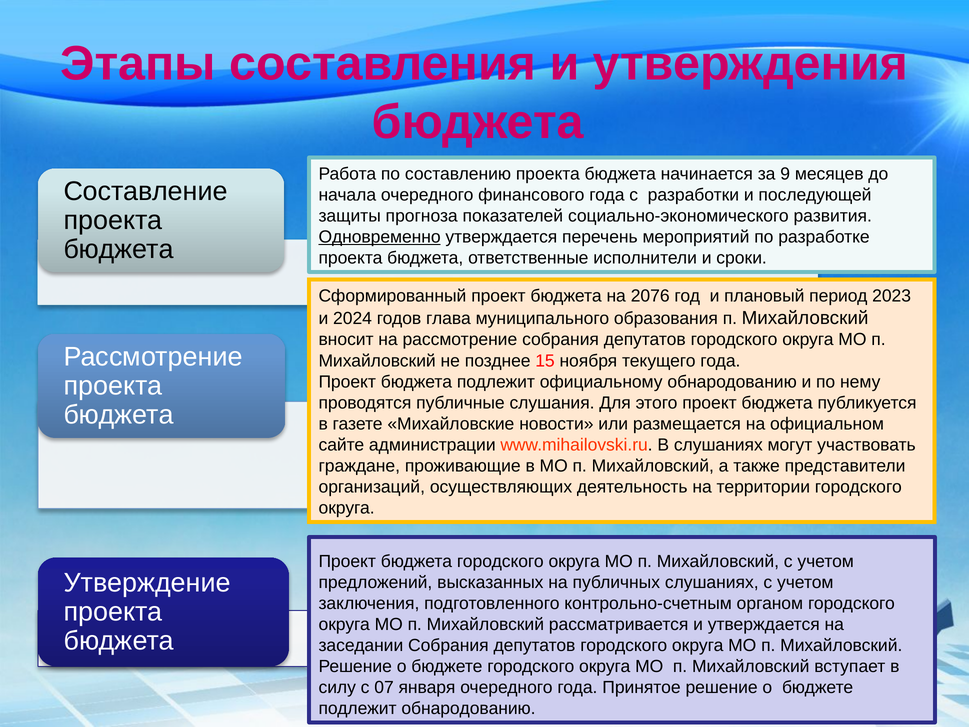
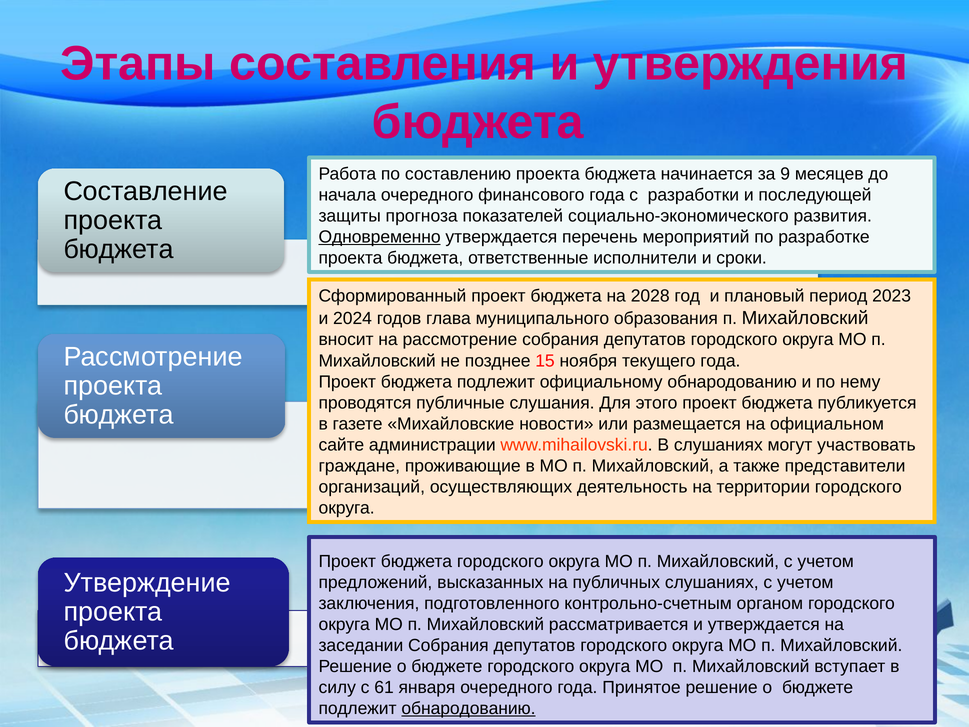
2076: 2076 -> 2028 (650, 296)
07: 07 -> 61 (384, 687)
обнародованию underline: none -> present (468, 708)
